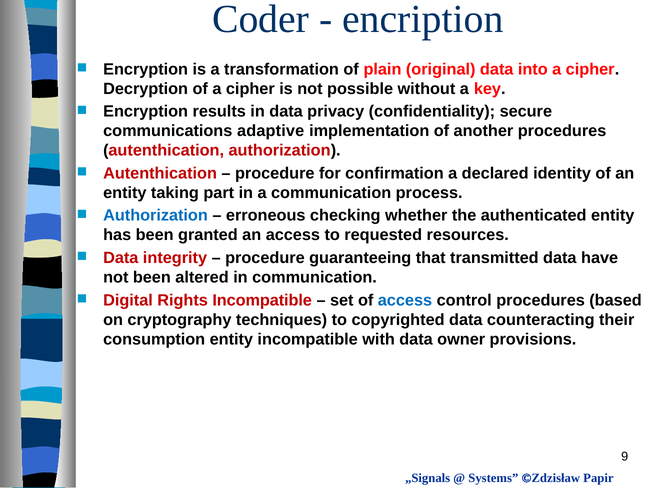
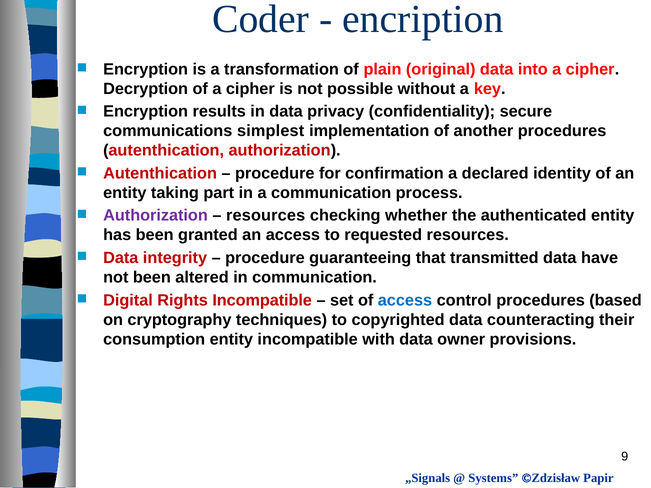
adaptive: adaptive -> simplest (271, 131)
Authorization colour: blue -> purple (156, 216)
erroneous: erroneous -> resources (266, 216)
